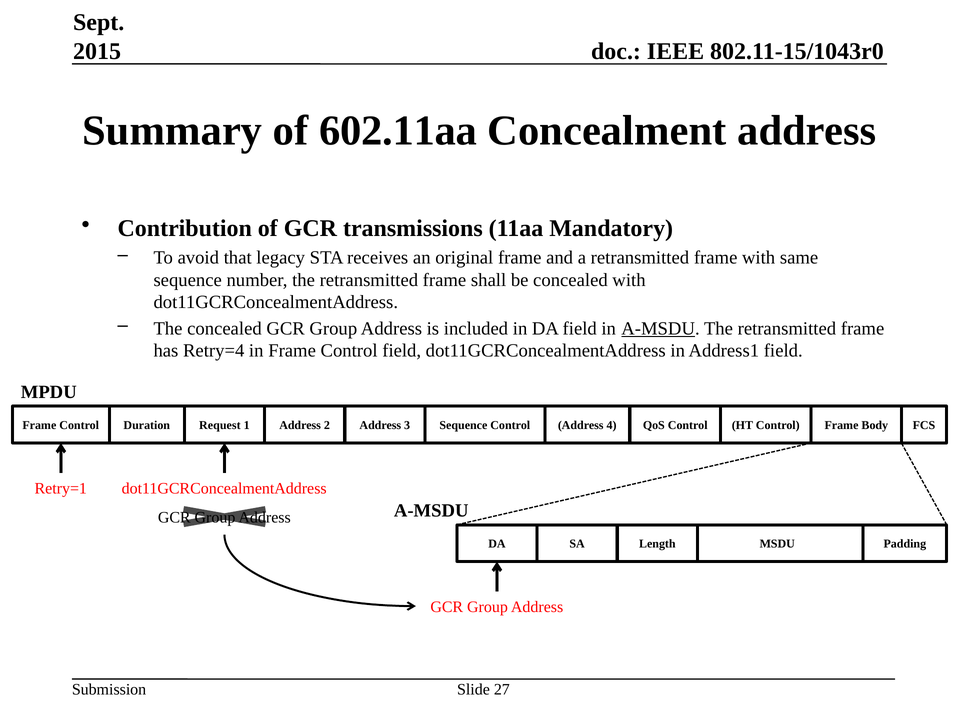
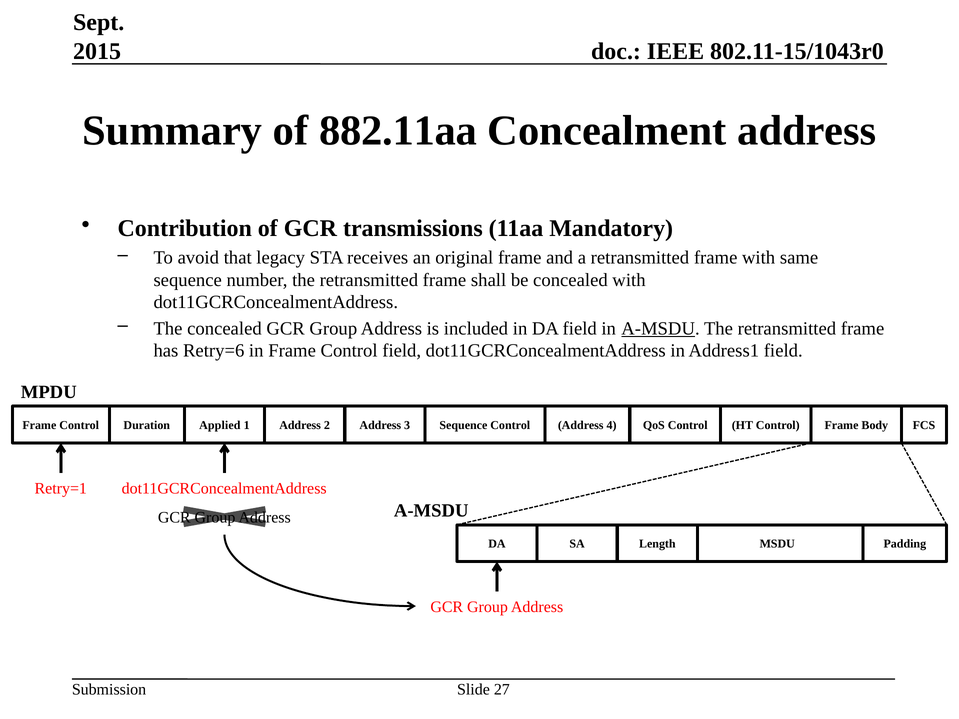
602.11aa: 602.11aa -> 882.11aa (398, 131)
Retry=4: Retry=4 -> Retry=6 (214, 351)
Request: Request -> Applied (220, 425)
